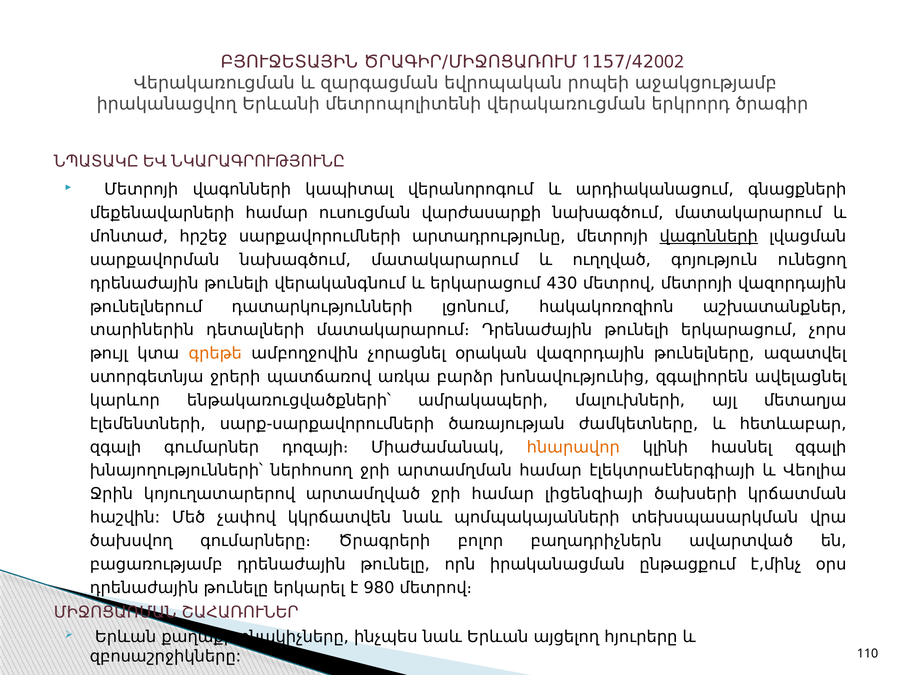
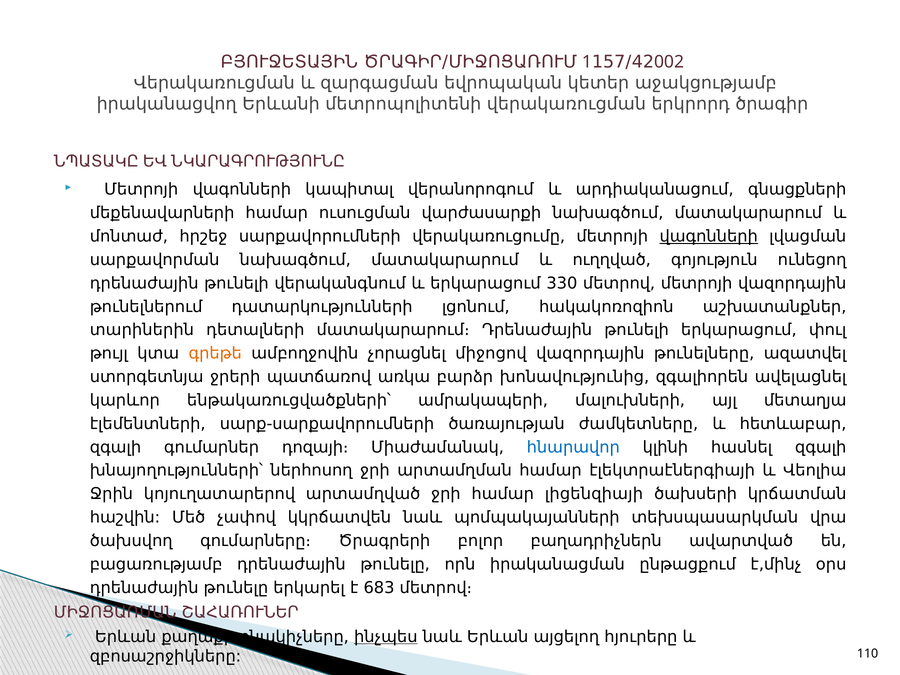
րոպեի: րոպեի -> կետեր (598, 83)
արտադրությունը: արտադրությունը -> վերակառուցումը (489, 236)
430: 430 -> 330 (562, 283)
չորս: չորս -> փուլ (828, 330)
օրական: օրական -> միջոցով (491, 353)
հնարավոր colour: orange -> blue (573, 447)
980: 980 -> 683 (379, 588)
ինչպես underline: none -> present (386, 637)
